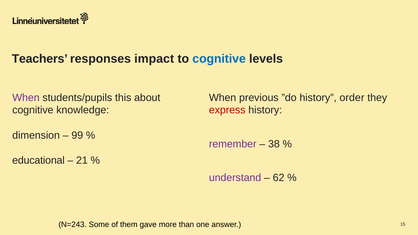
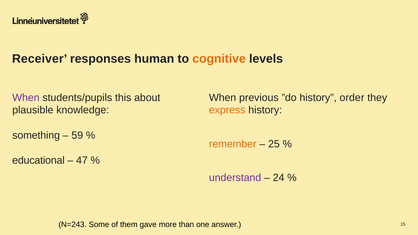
Teachers: Teachers -> Receiver (40, 59)
impact: impact -> human (154, 59)
cognitive colour: blue -> orange (219, 59)
cognitive: cognitive -> plausible (33, 110)
express colour: red -> orange (227, 110)
dimension: dimension -> something (36, 135)
99: 99 -> 59 (77, 135)
remember colour: purple -> orange (233, 144)
38: 38 -> 25 (274, 144)
21: 21 -> 47 (82, 160)
62: 62 -> 24 (279, 178)
